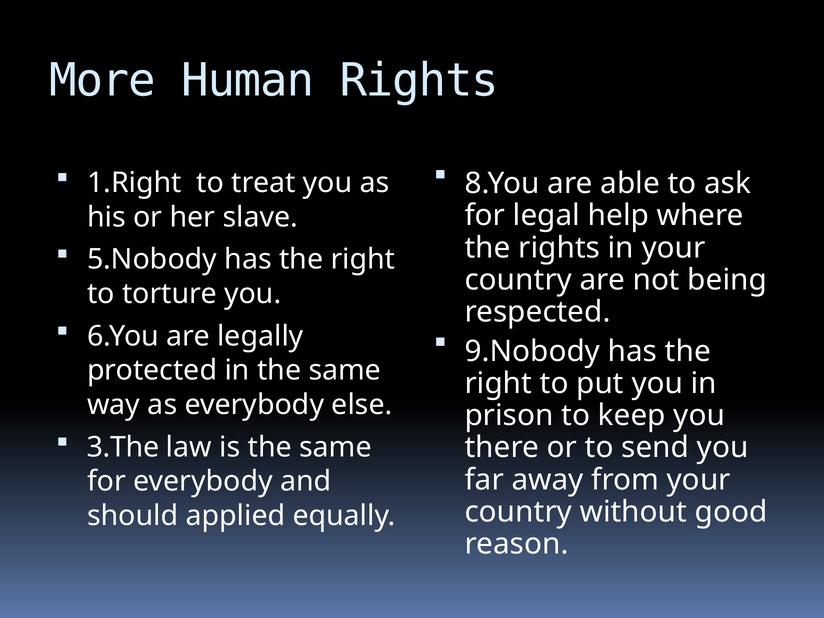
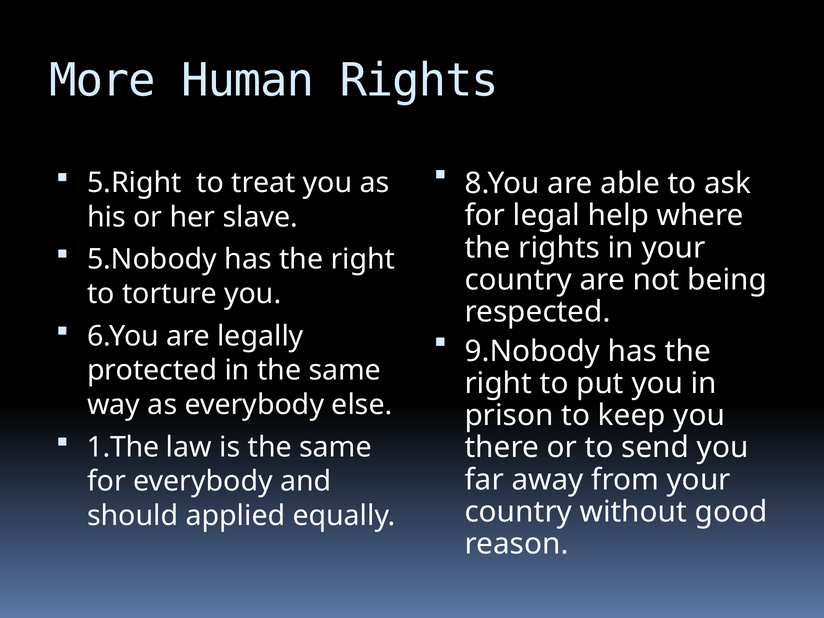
1.Right: 1.Right -> 5.Right (134, 183)
3.The: 3.The -> 1.The (123, 447)
